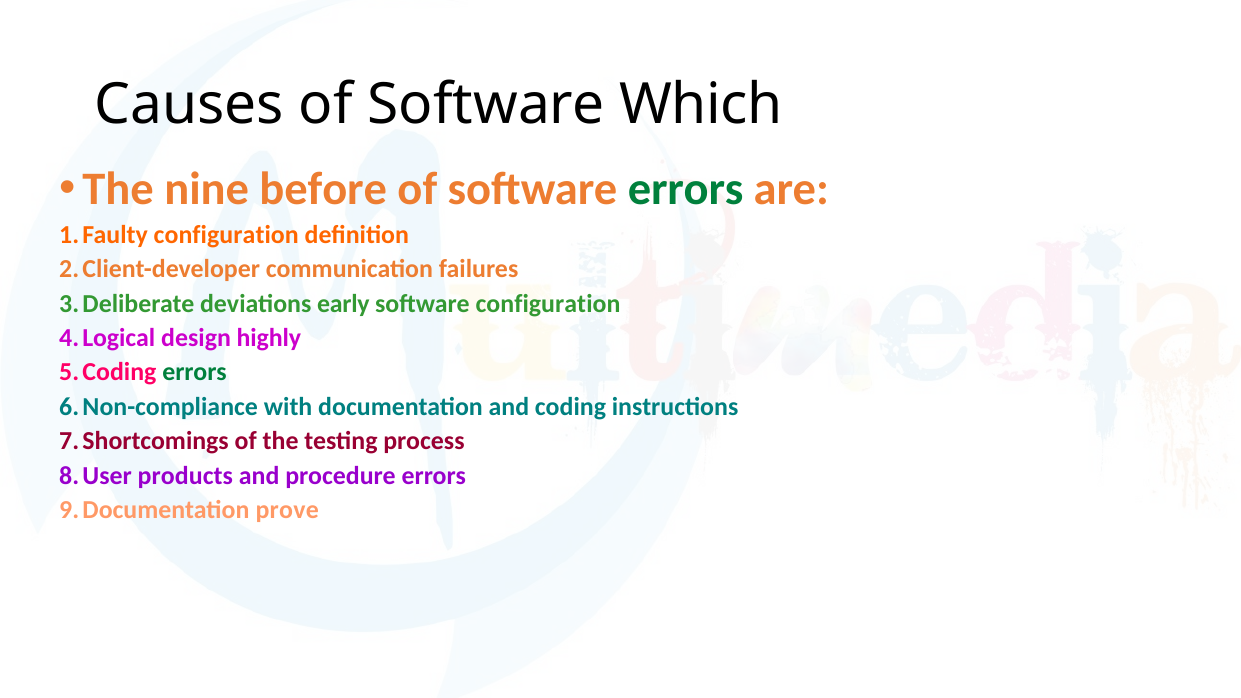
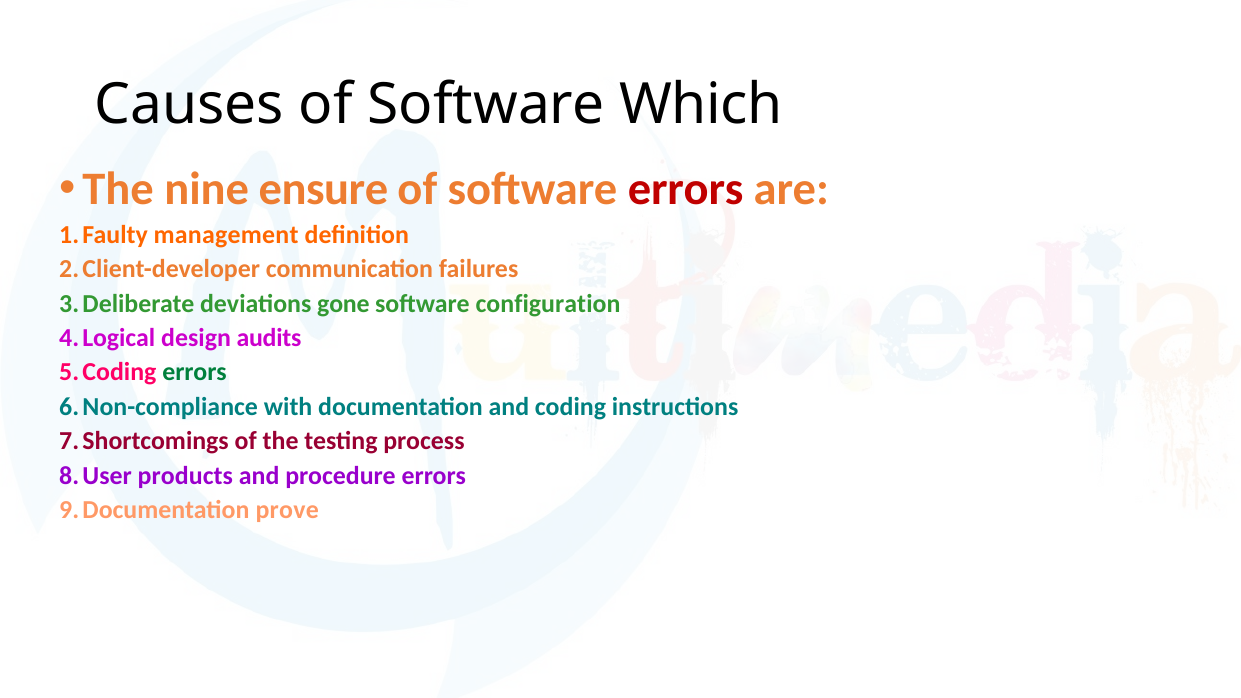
before: before -> ensure (323, 189)
errors colour: green -> red (686, 189)
configuration: configuration -> management (226, 235)
early: early -> gone (343, 304)
highly: highly -> audits (269, 338)
